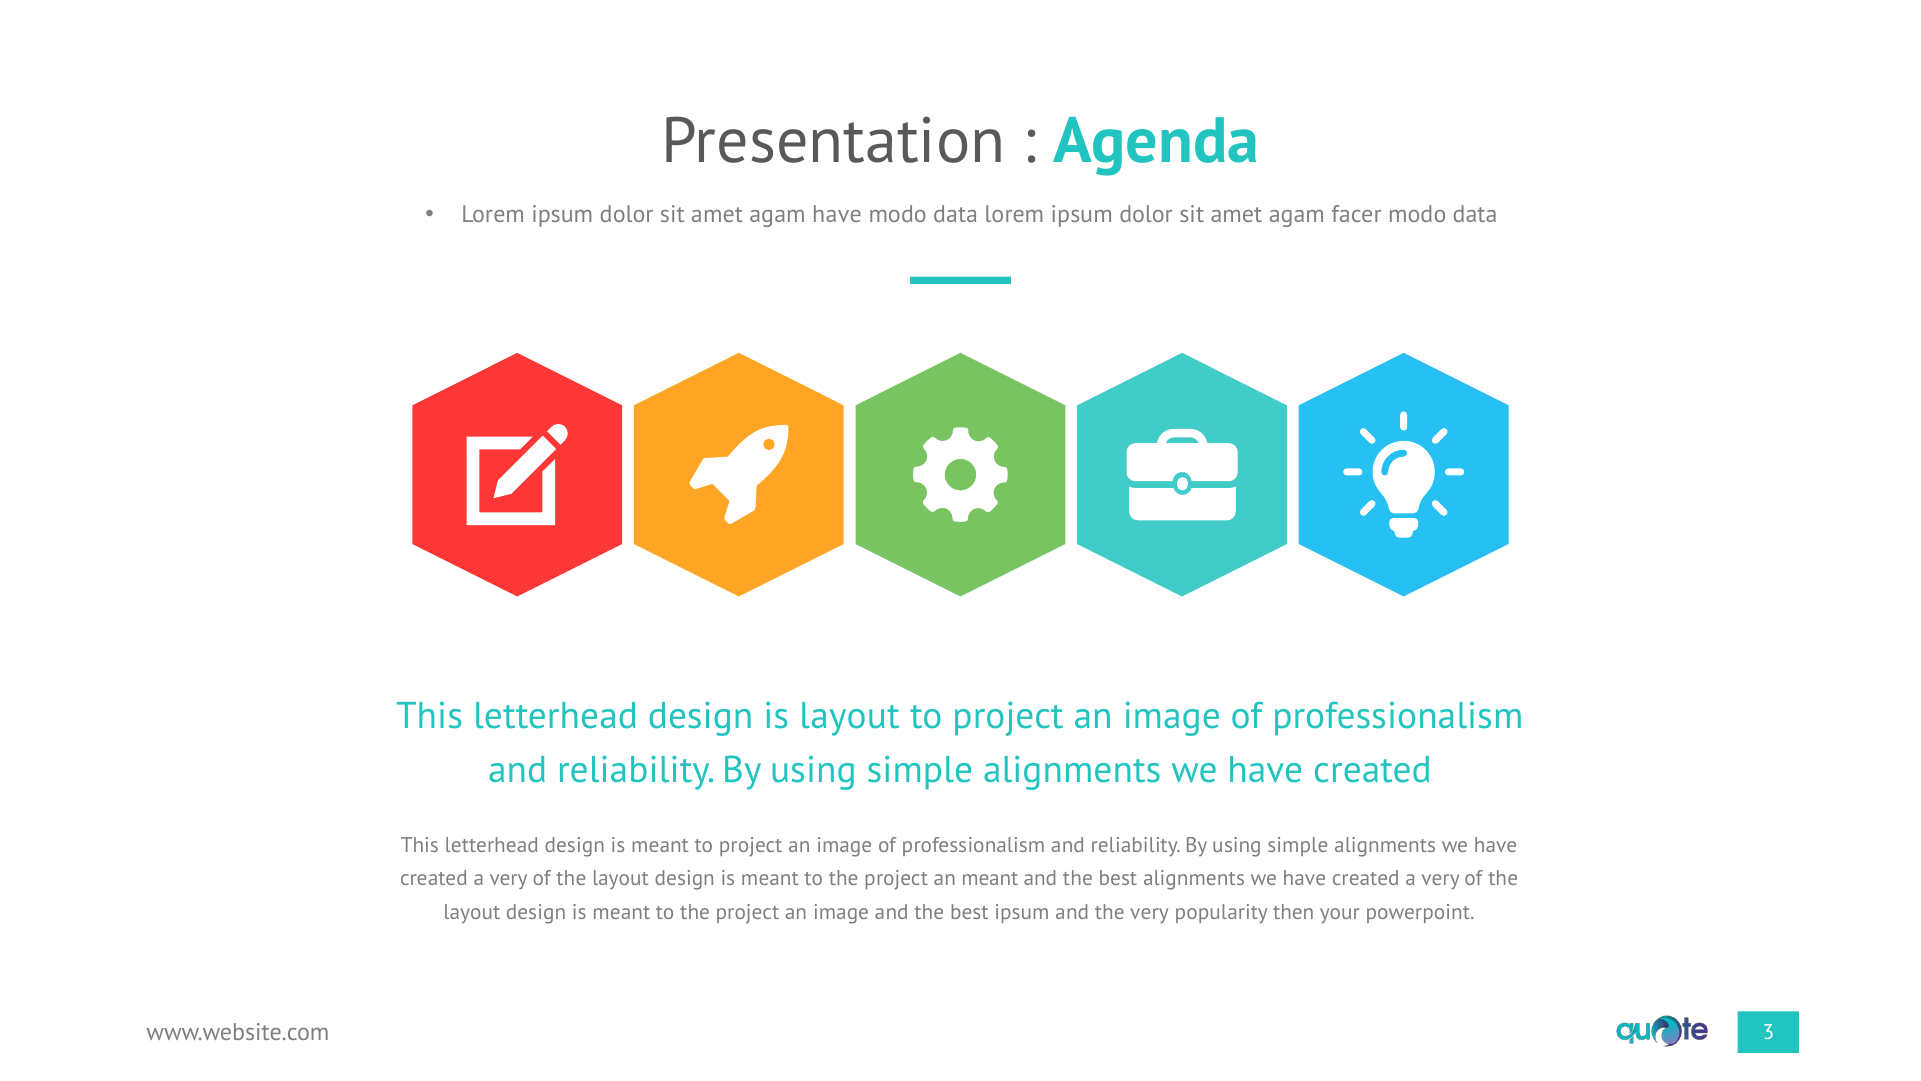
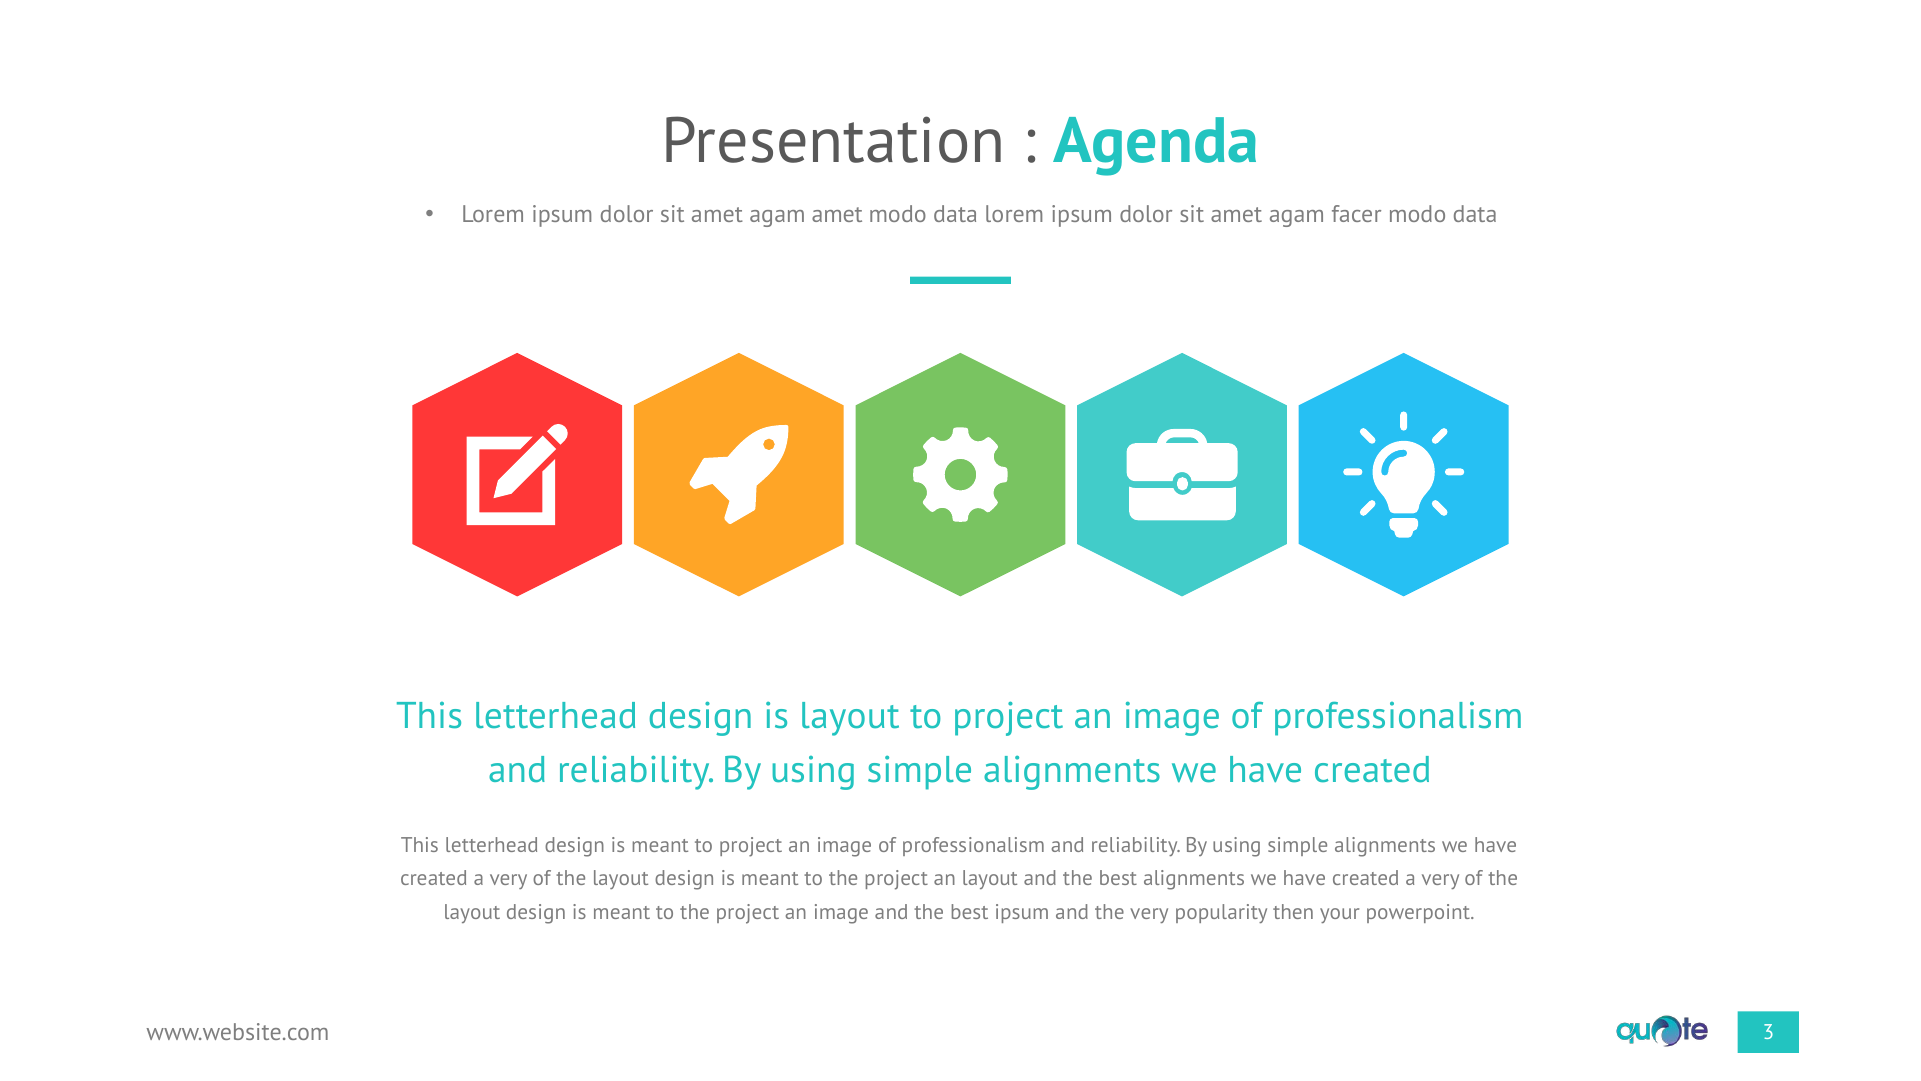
agam have: have -> amet (837, 214)
an meant: meant -> layout (990, 878)
